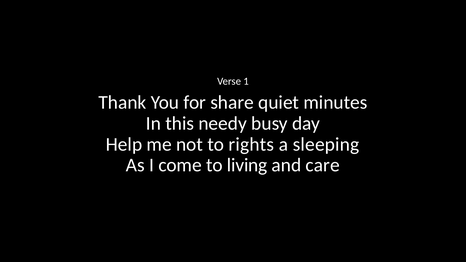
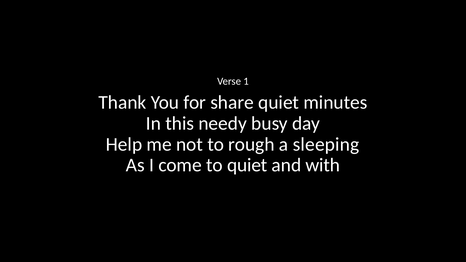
rights: rights -> rough (251, 144)
to living: living -> quiet (247, 165)
care: care -> with (323, 165)
